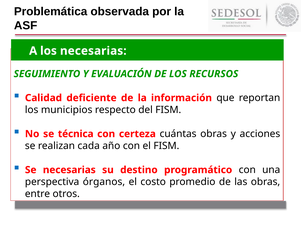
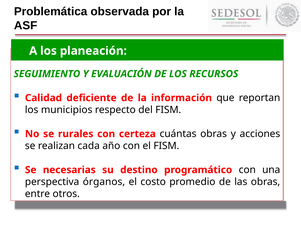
los necesarias: necesarias -> planeación (93, 51)
técnica: técnica -> rurales (76, 134)
